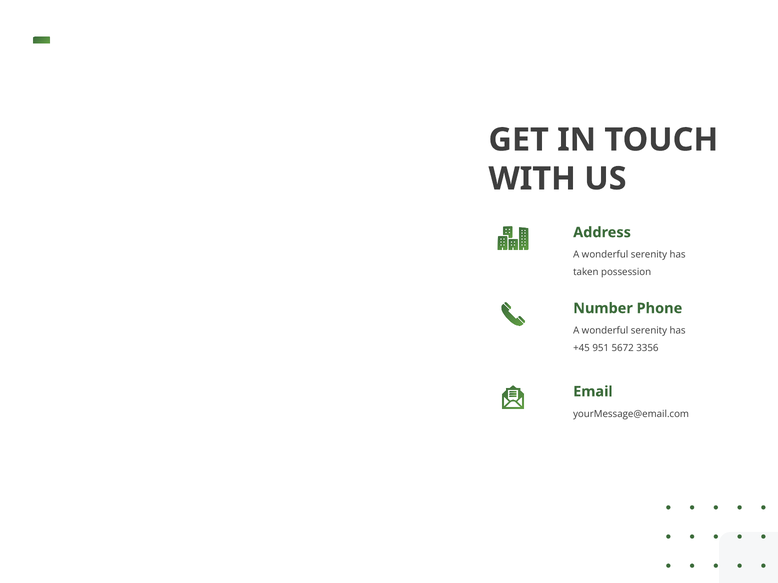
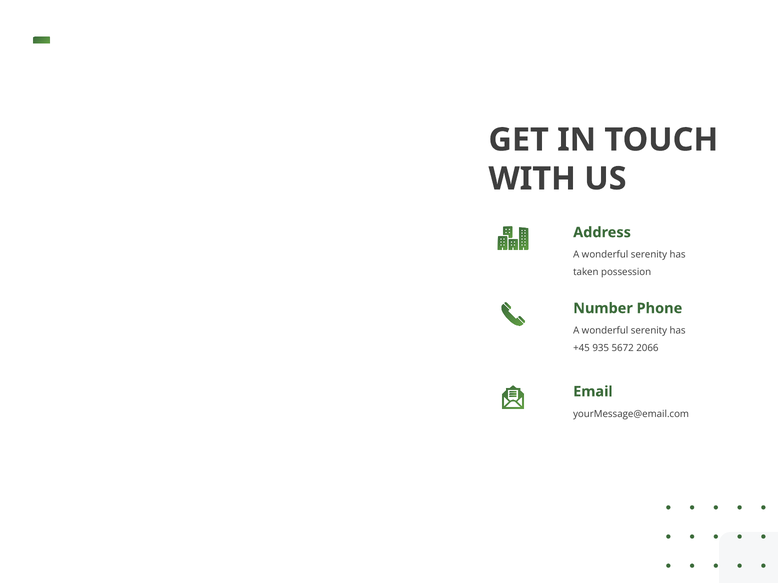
951: 951 -> 935 (601, 348)
3356: 3356 -> 2066 (647, 348)
